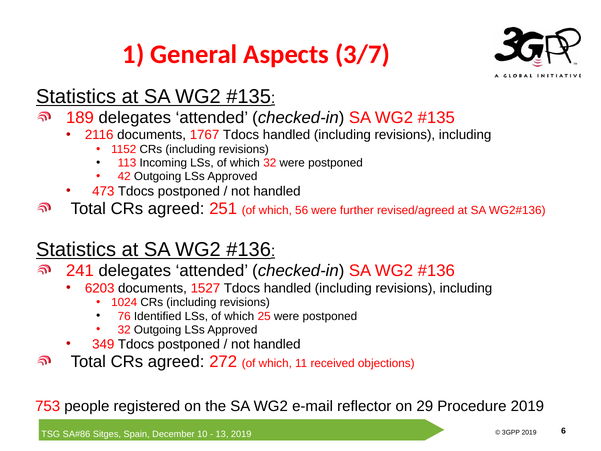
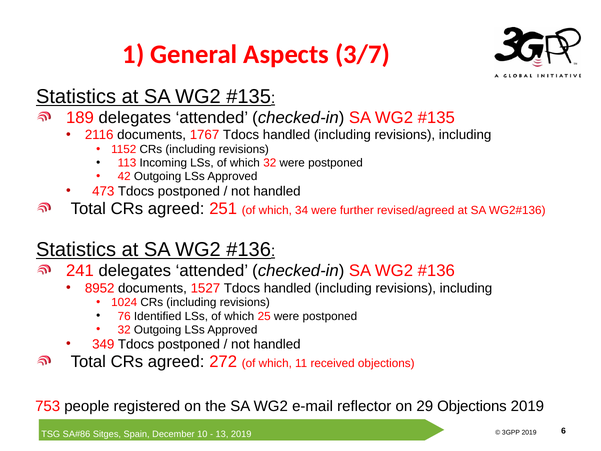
56: 56 -> 34 (302, 210)
6203: 6203 -> 8952 (100, 288)
29 Procedure: Procedure -> Objections (472, 406)
